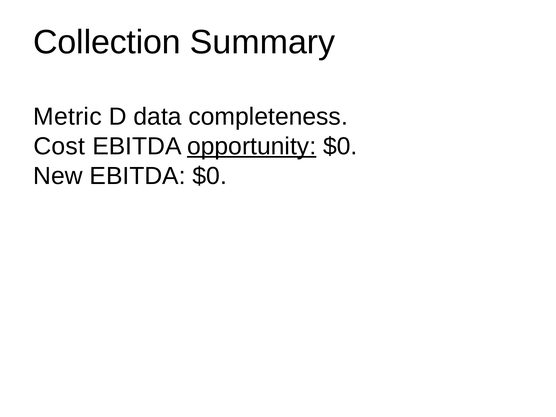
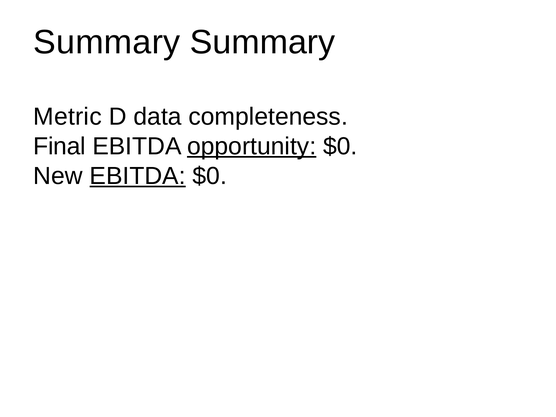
Collection: Collection -> Summary (107, 42)
Cost: Cost -> Final (59, 146)
EBITDA underline: none -> present (138, 176)
